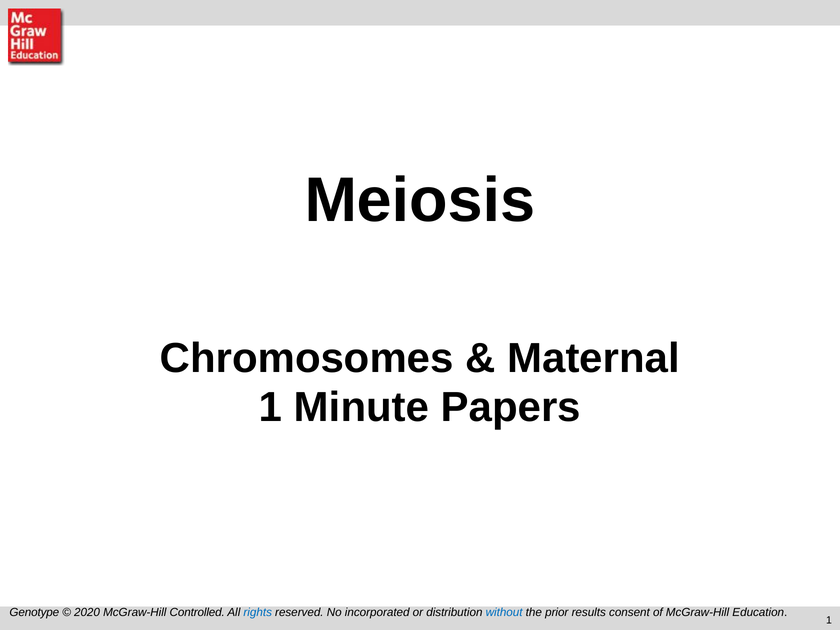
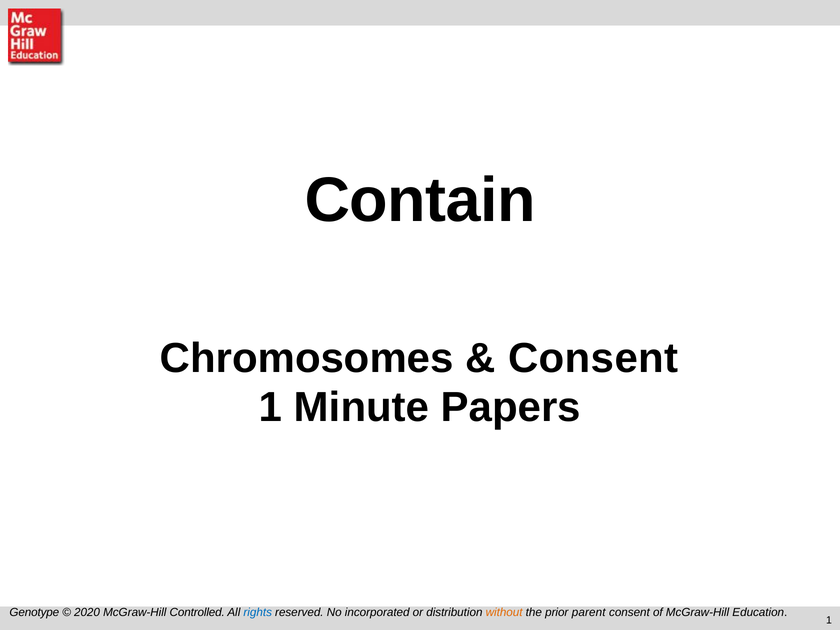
Meiosis: Meiosis -> Contain (420, 200)
Maternal: Maternal -> Consent (593, 358)
without colour: blue -> orange (504, 612)
results: results -> parent (589, 612)
